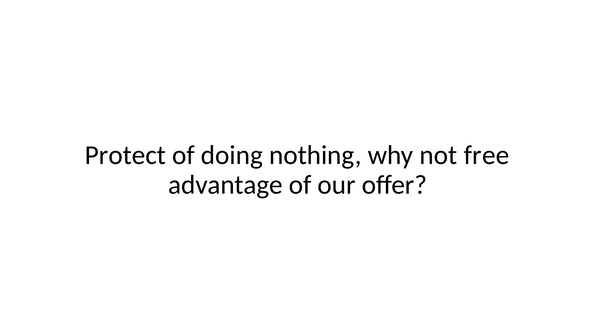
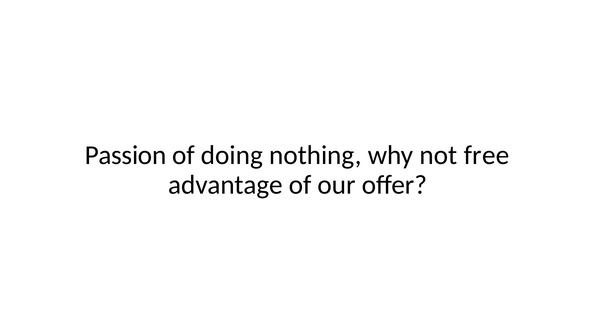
Protect: Protect -> Passion (126, 155)
